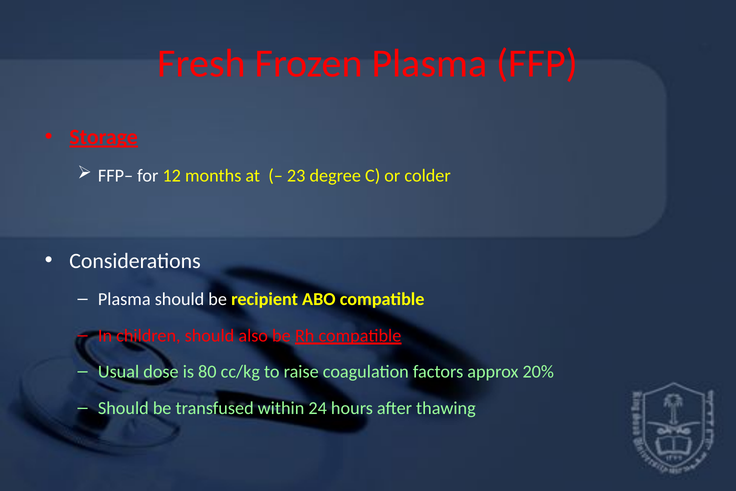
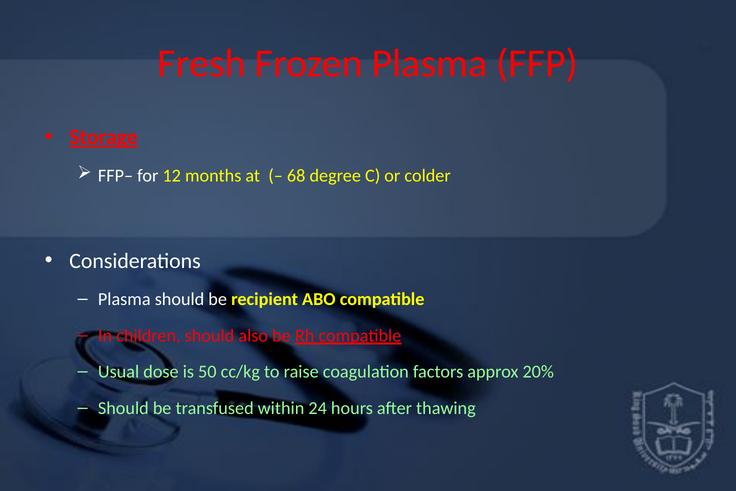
23: 23 -> 68 (296, 175)
80: 80 -> 50 (207, 372)
